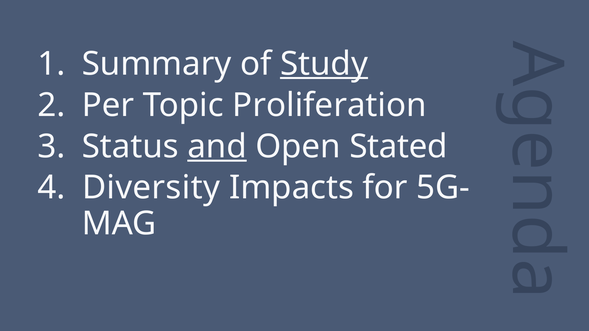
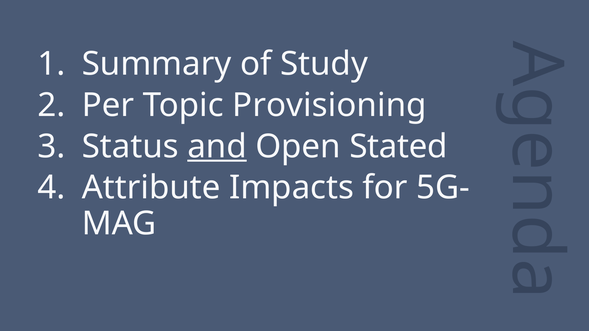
Study underline: present -> none (324, 64)
Proliferation: Proliferation -> Provisioning (329, 105)
Diversity: Diversity -> Attribute (151, 188)
